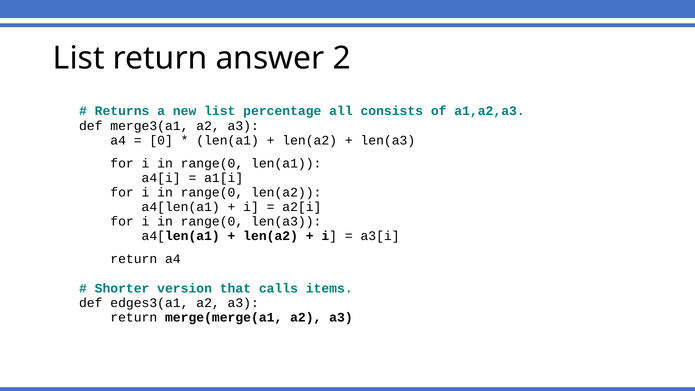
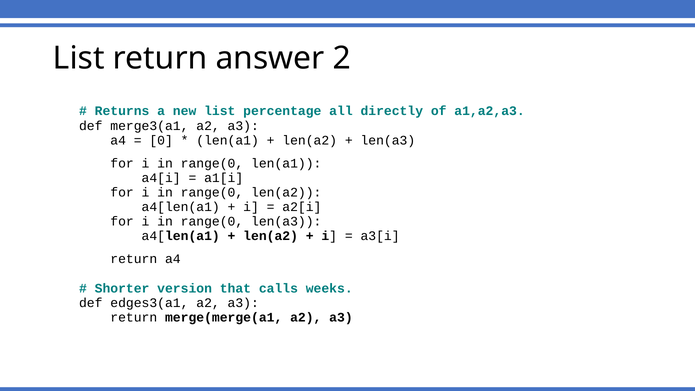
consists: consists -> directly (392, 111)
items: items -> weeks (329, 288)
